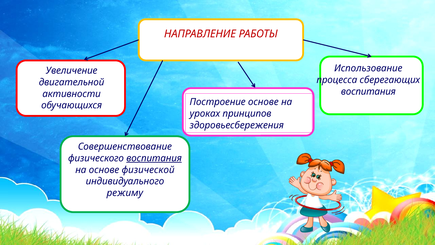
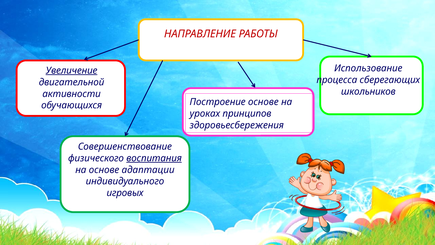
Увеличение underline: none -> present (72, 71)
воспитания: воспитания -> школьников (368, 92)
физической: физической -> адаптации (148, 170)
режиму: режиму -> игровых (125, 193)
